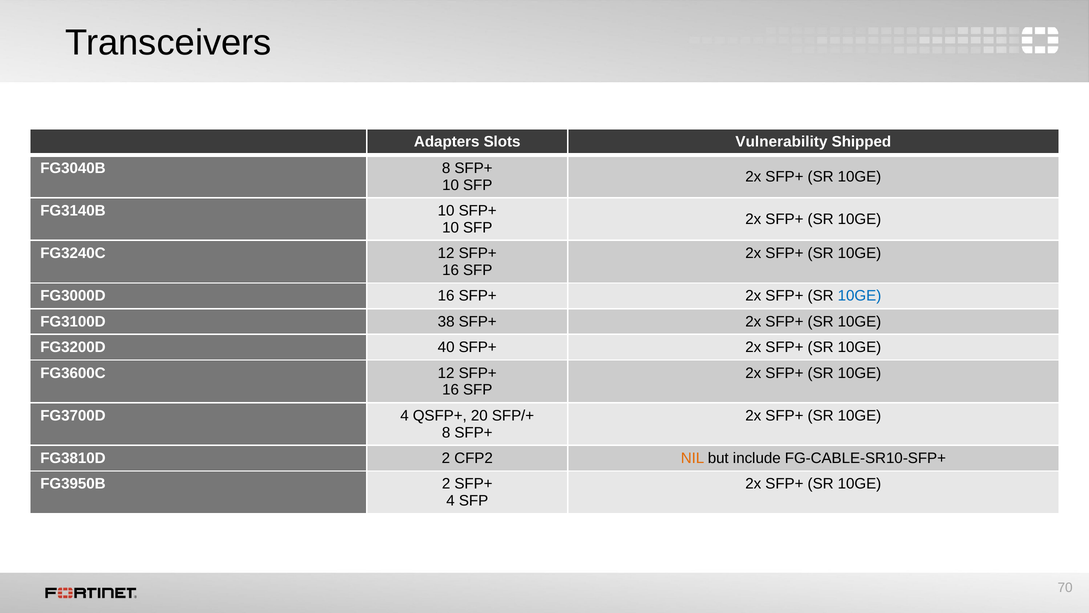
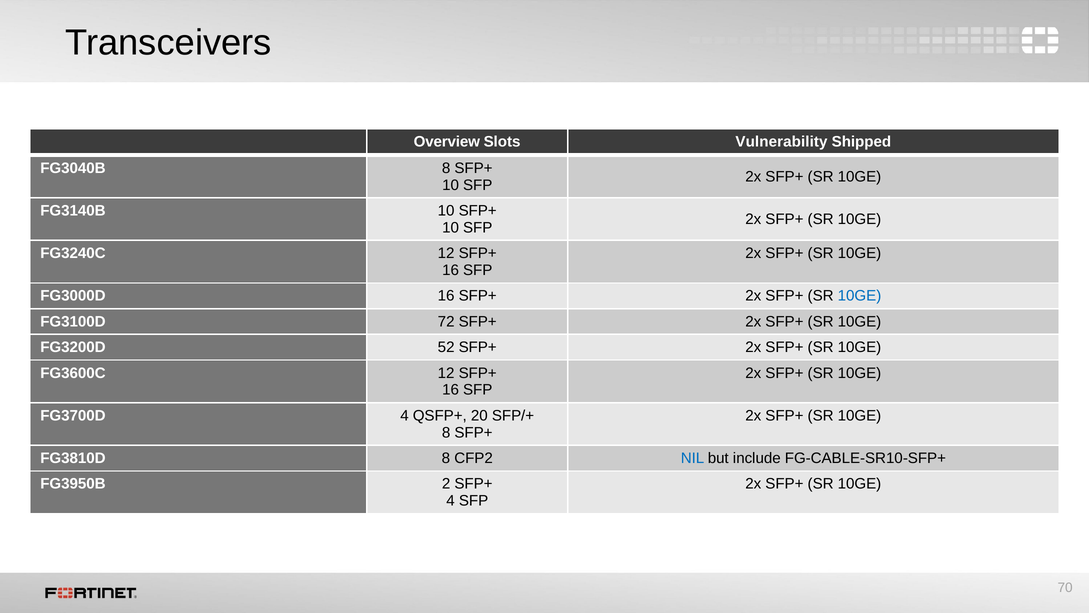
Adapters: Adapters -> Overview (447, 142)
38: 38 -> 72 (446, 321)
40: 40 -> 52 (446, 347)
FG3810D 2: 2 -> 8 (446, 458)
NIL colour: orange -> blue (692, 458)
